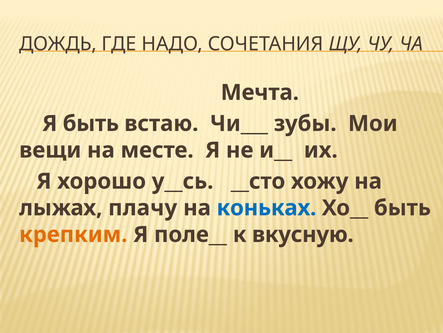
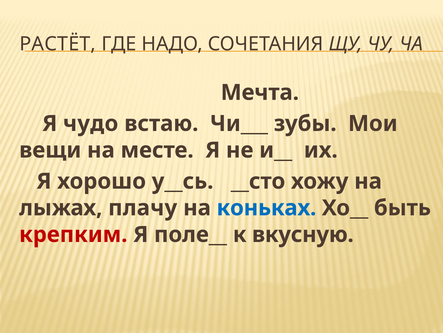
ДОЖДЬ: ДОЖДЬ -> РАСТЁТ (58, 44)
Я быть: быть -> чудо (91, 123)
крепким colour: orange -> red (73, 234)
